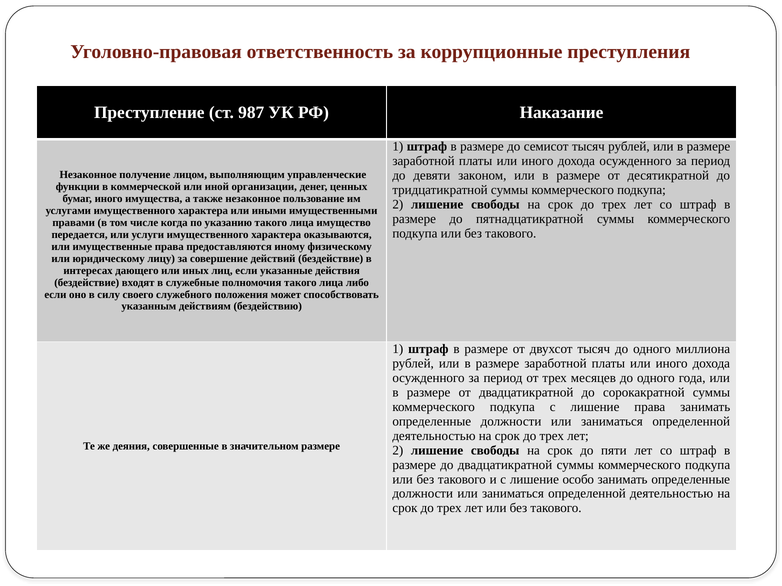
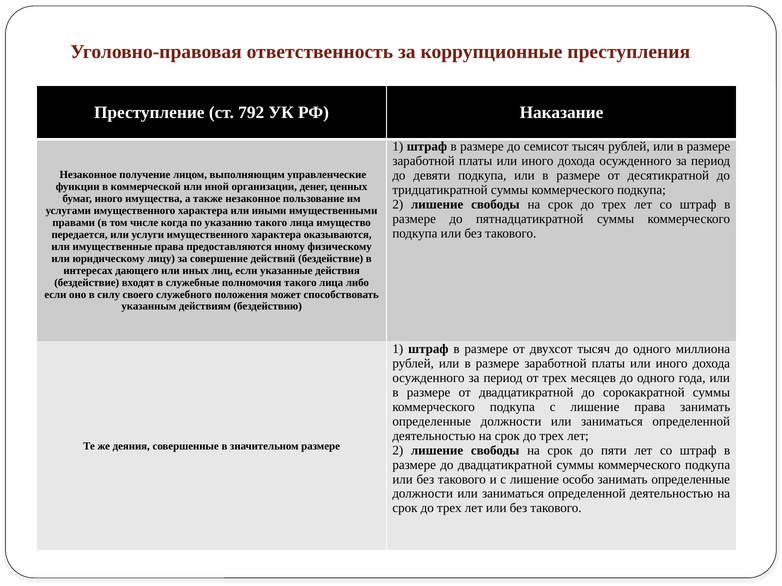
987: 987 -> 792 (251, 113)
девяти законом: законом -> подкупа (482, 176)
